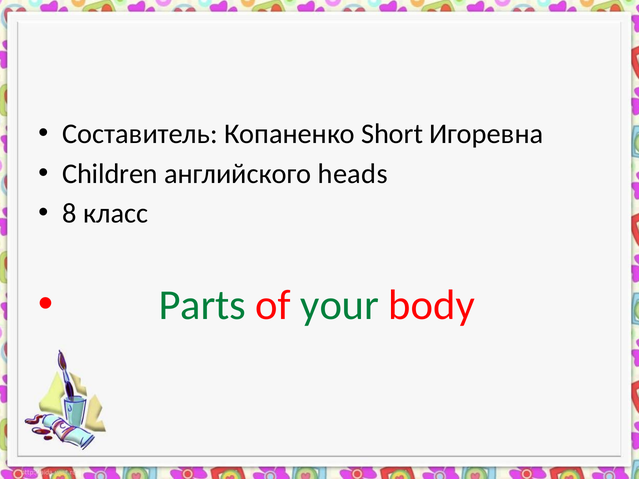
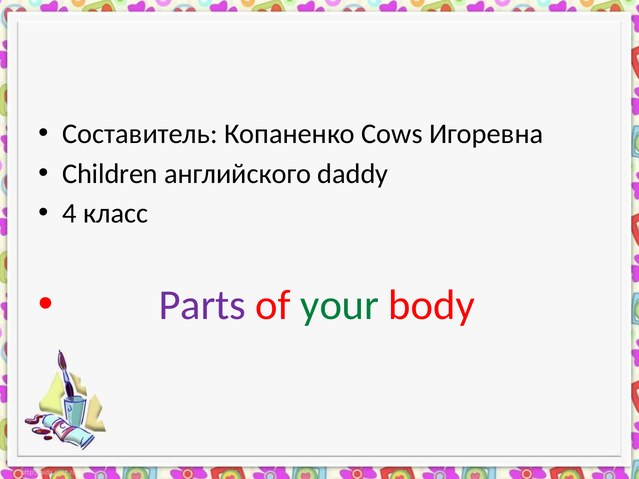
Short: Short -> Cows (392, 134)
heads: heads -> daddy (353, 174)
8: 8 -> 4 (70, 214)
Parts colour: green -> purple (202, 305)
